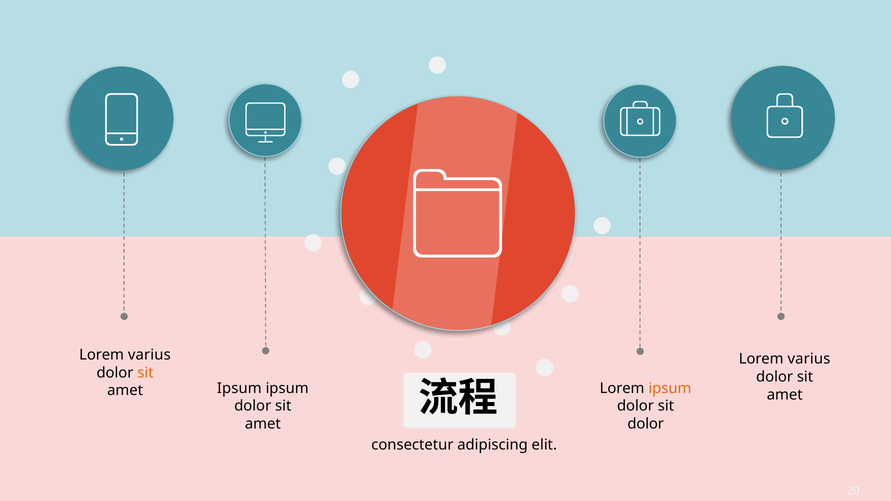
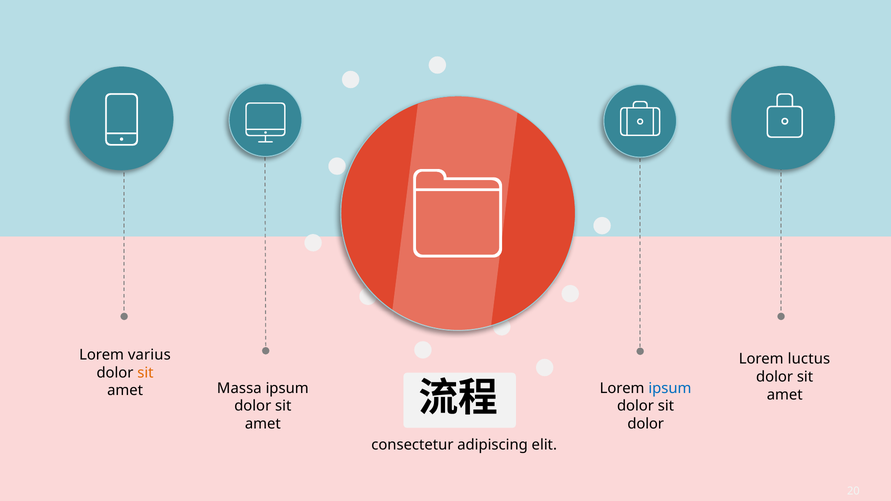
varius: varius -> luctus (809, 359)
ipsum colour: orange -> blue (670, 388)
amet Ipsum: Ipsum -> Massa (239, 388)
